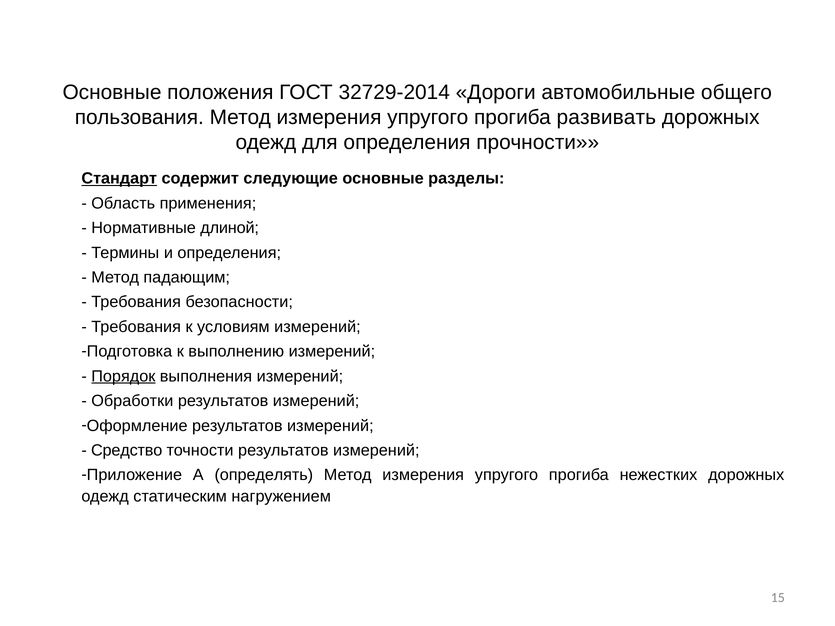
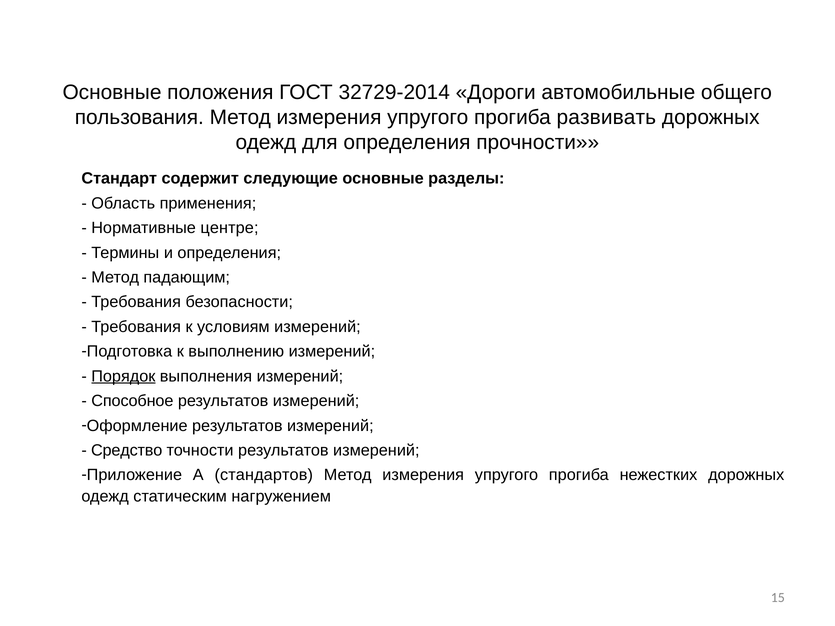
Стандарт underline: present -> none (119, 179)
длиной: длиной -> центре (230, 228)
Обработки: Обработки -> Способное (132, 401)
определять: определять -> стандартов (264, 475)
